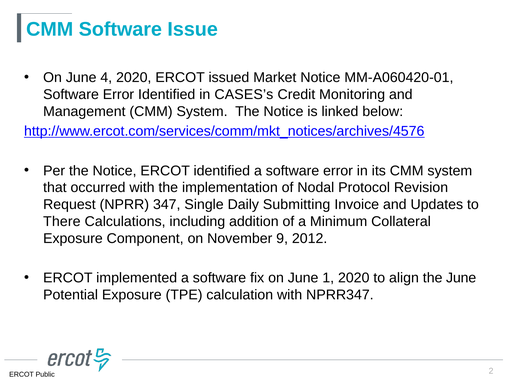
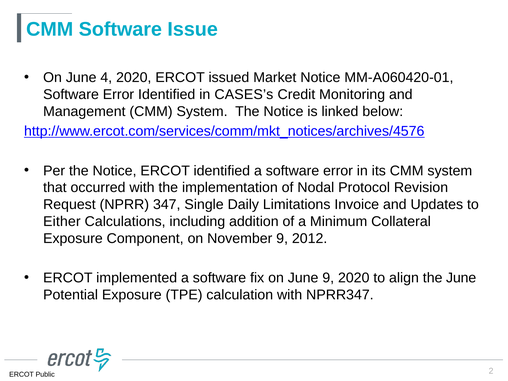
Submitting: Submitting -> Limitations (297, 205)
There: There -> Either (62, 222)
June 1: 1 -> 9 (328, 278)
